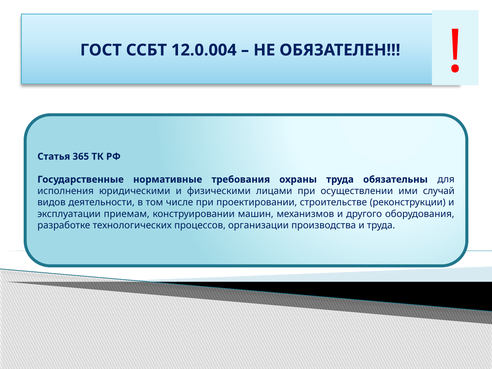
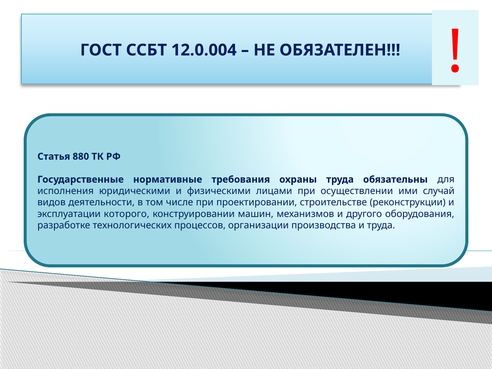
365: 365 -> 880 (81, 157)
приемам: приемам -> которого (127, 214)
